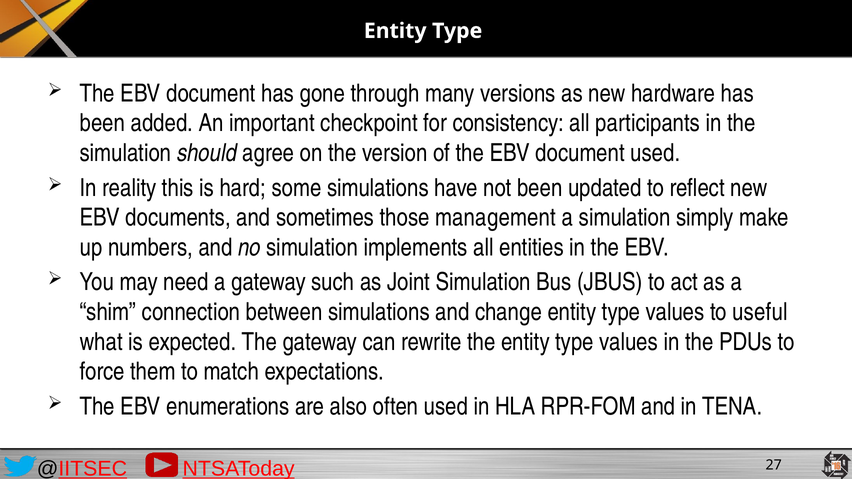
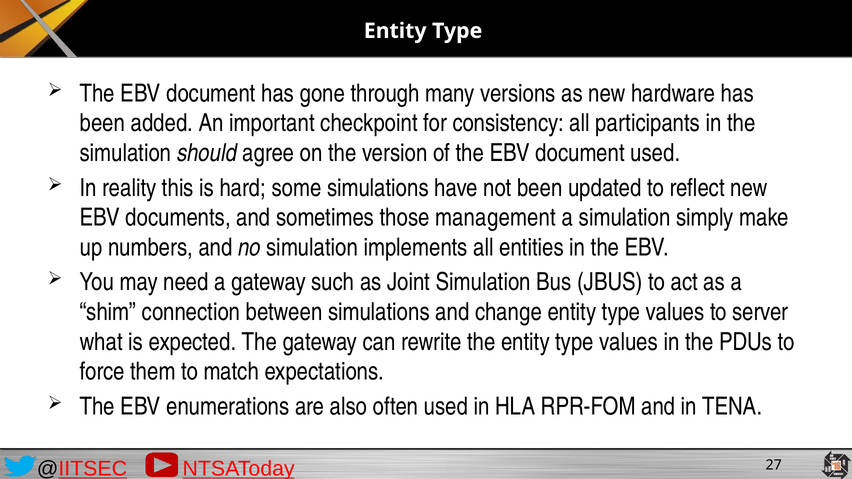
useful: useful -> server (760, 312)
